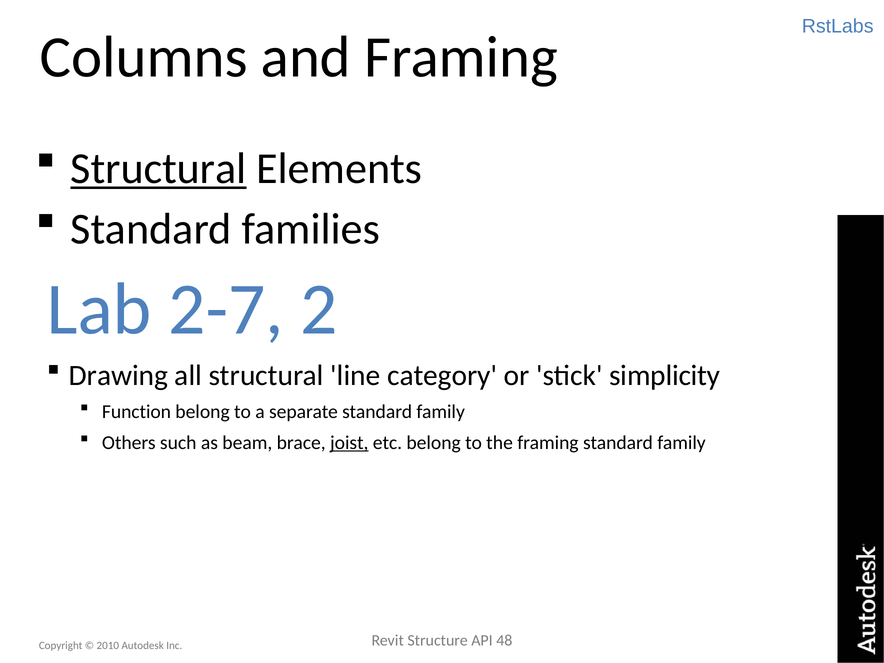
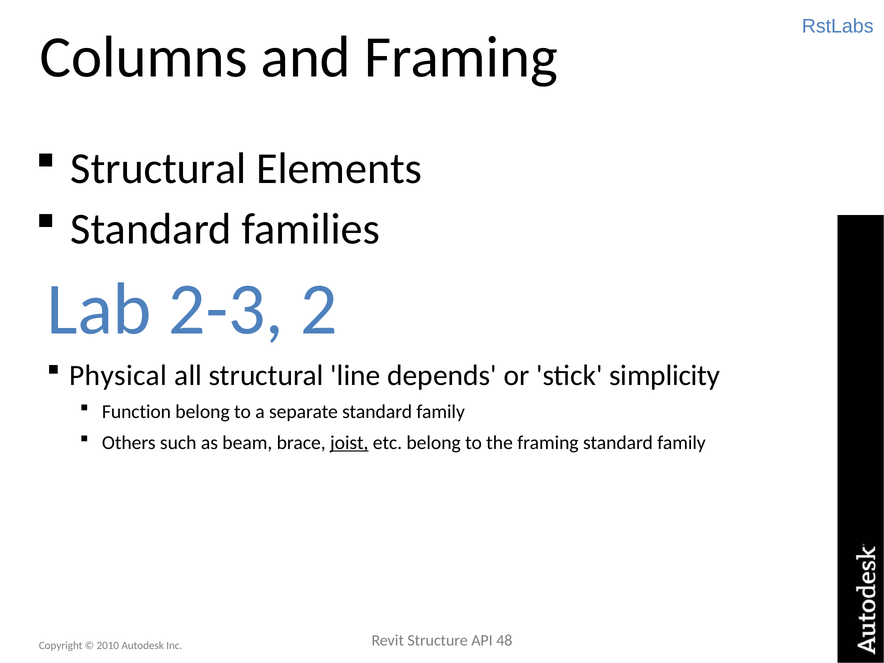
Structural underline: present -> none (158, 169)
2-7: 2-7 -> 2-3 (226, 309)
Drawing: Drawing -> Physical (118, 376)
category: category -> depends (442, 376)
